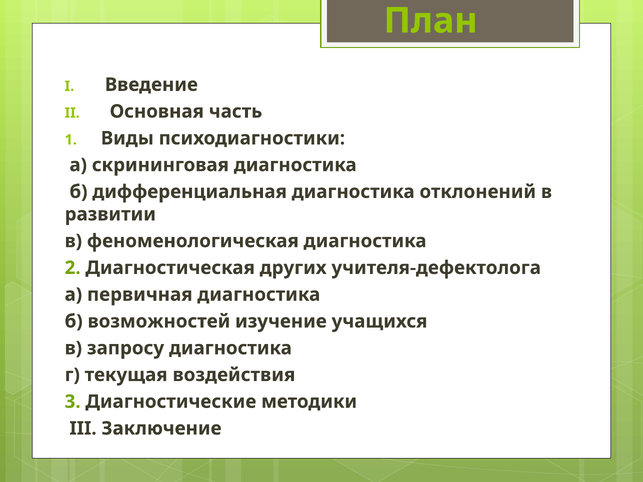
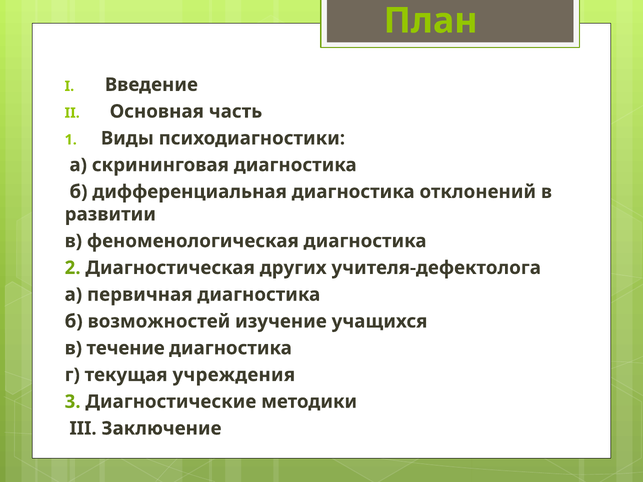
запросу: запросу -> течение (126, 348)
воздействия: воздействия -> учреждения (234, 375)
